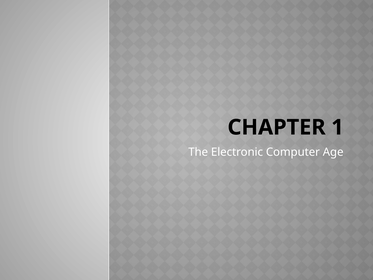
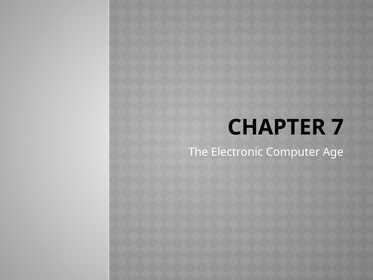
1: 1 -> 7 (337, 127)
